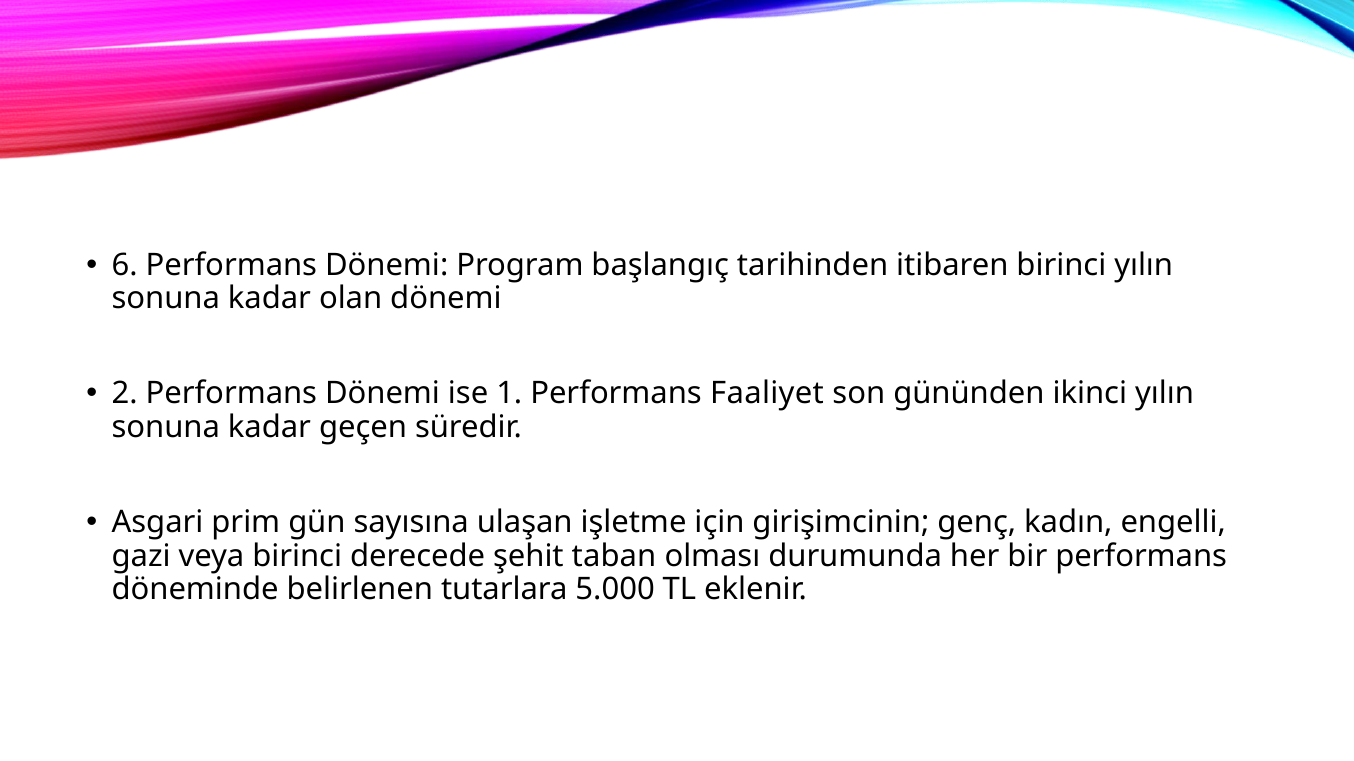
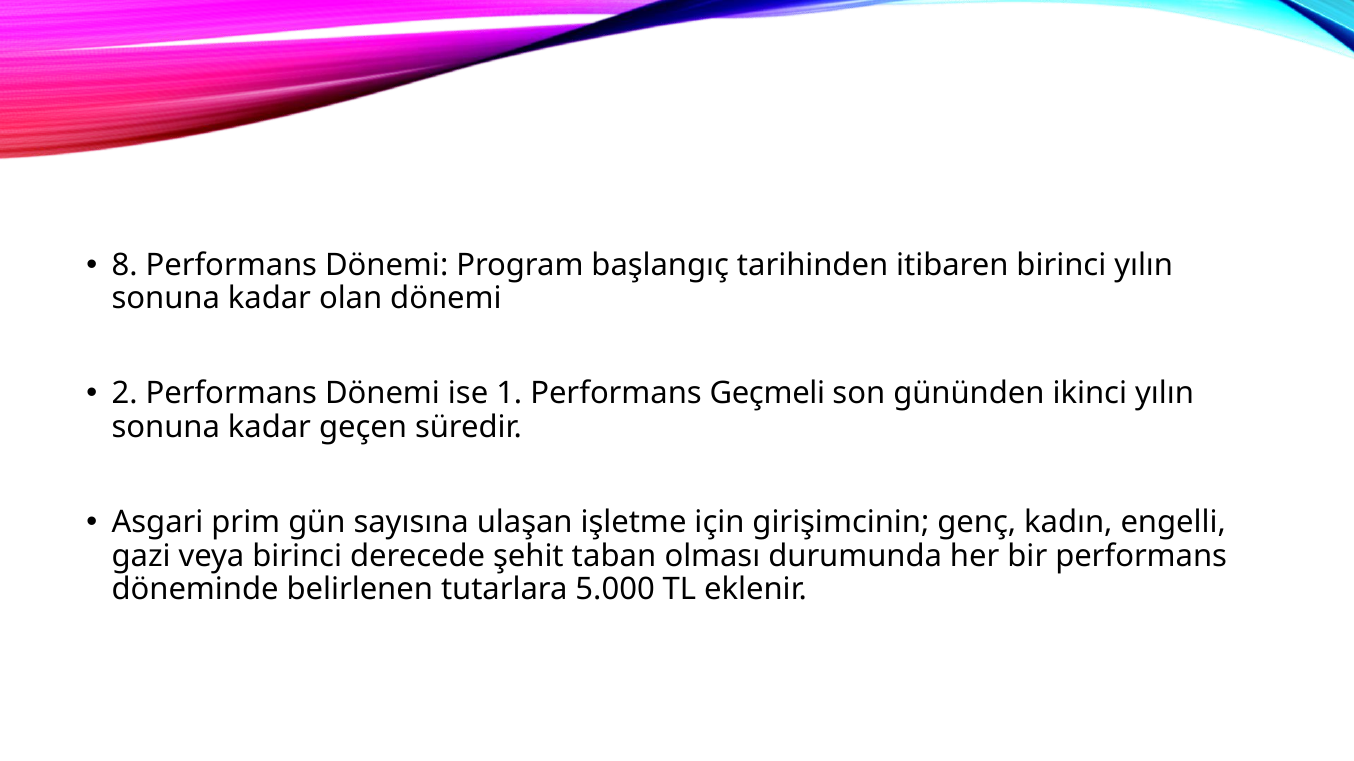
6: 6 -> 8 (125, 265)
Faaliyet: Faaliyet -> Geçmeli (767, 394)
